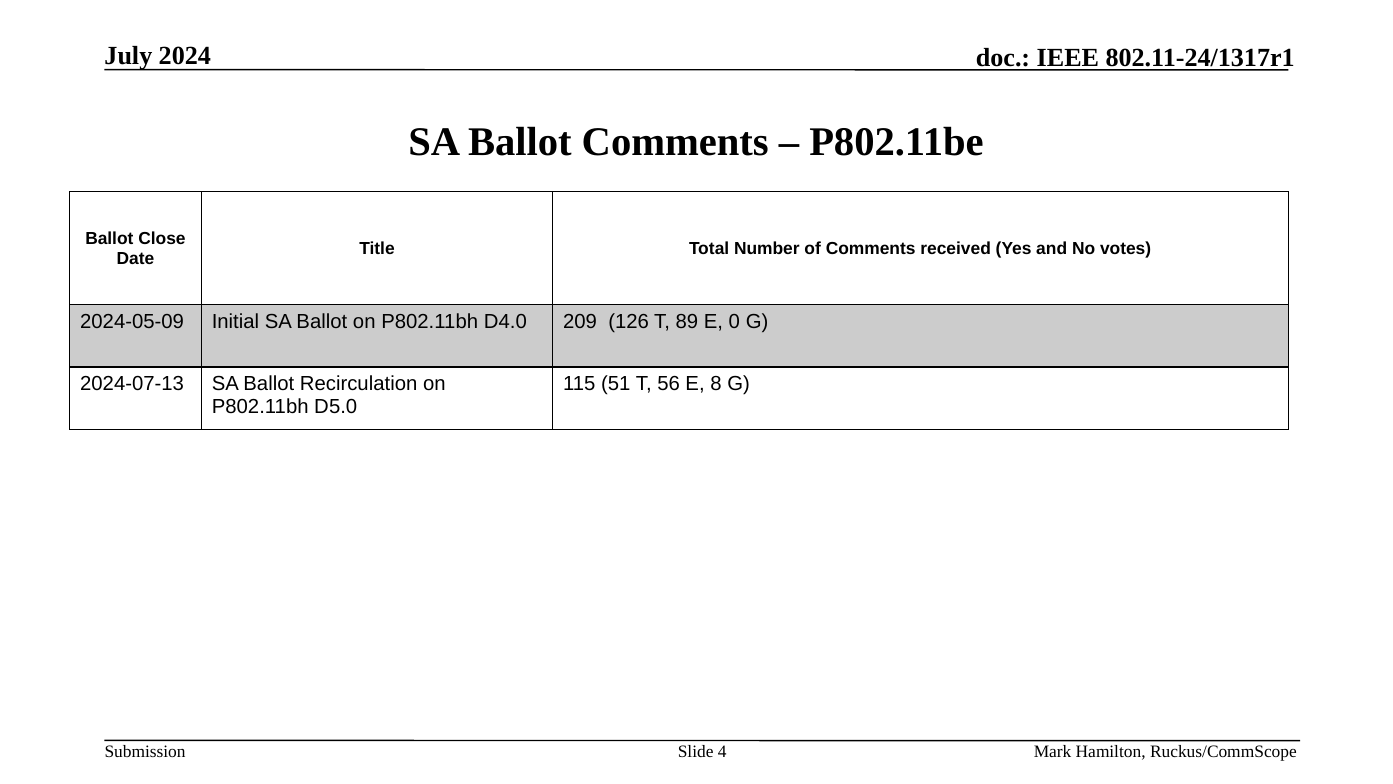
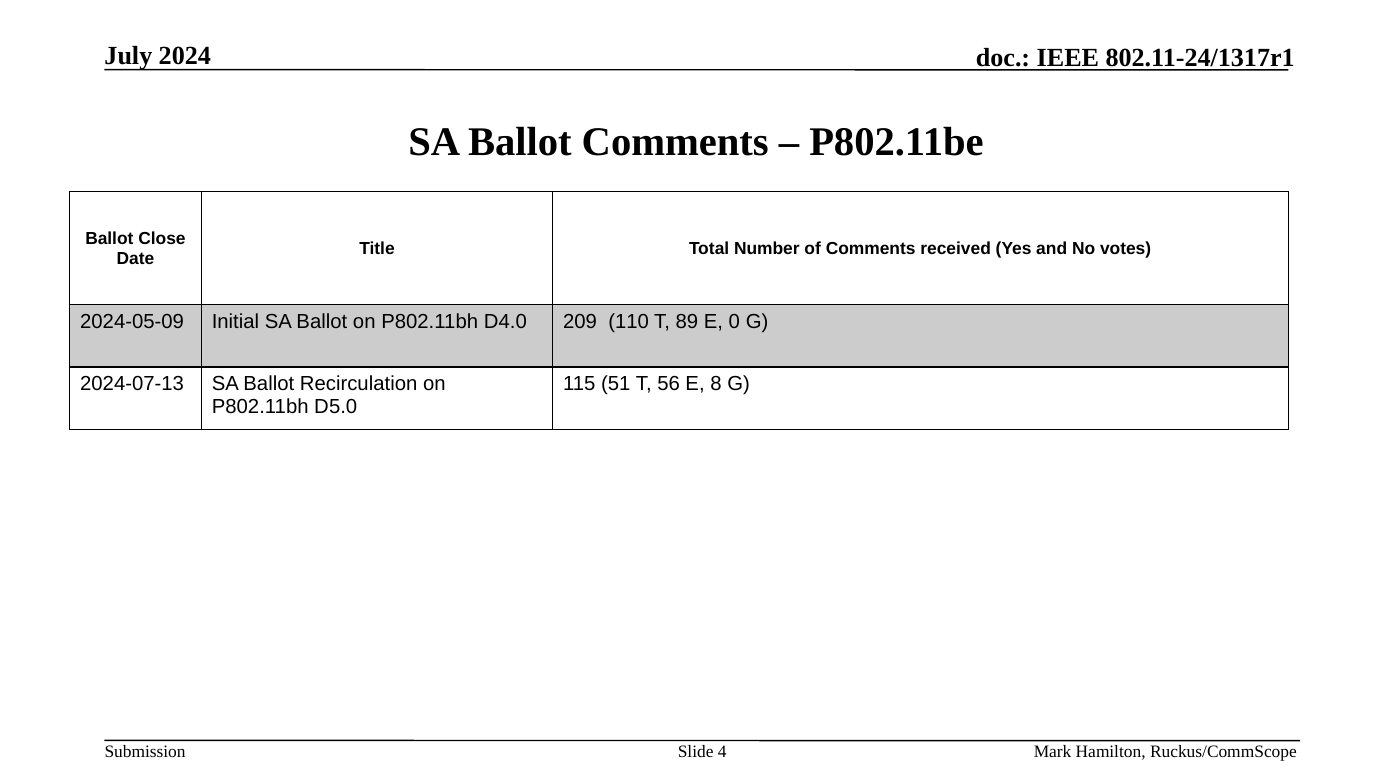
126: 126 -> 110 (629, 322)
